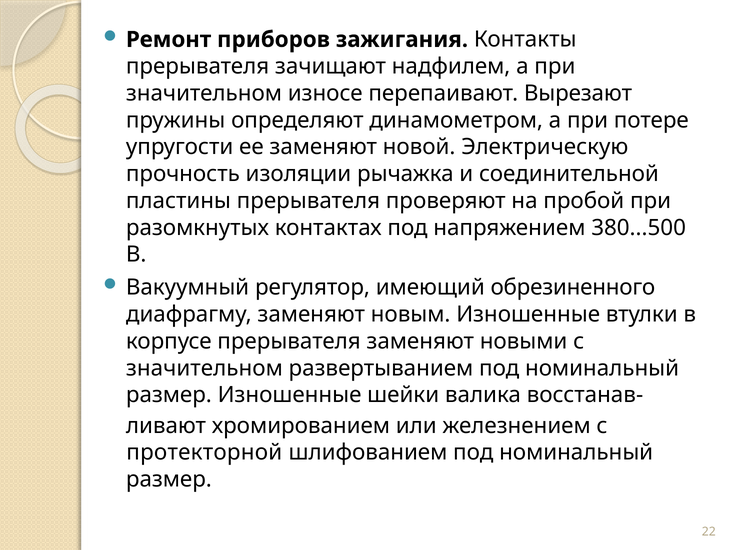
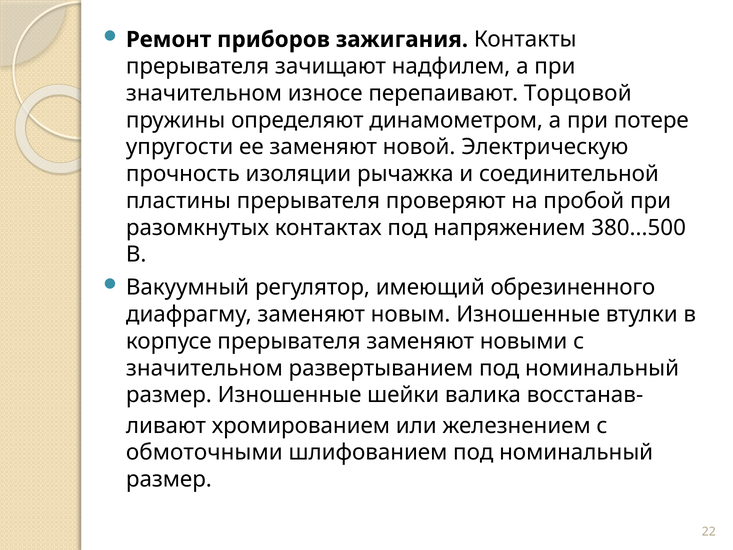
Вырезают: Вырезают -> Торцовой (578, 93)
протекторной: протекторной -> обмоточными (204, 452)
